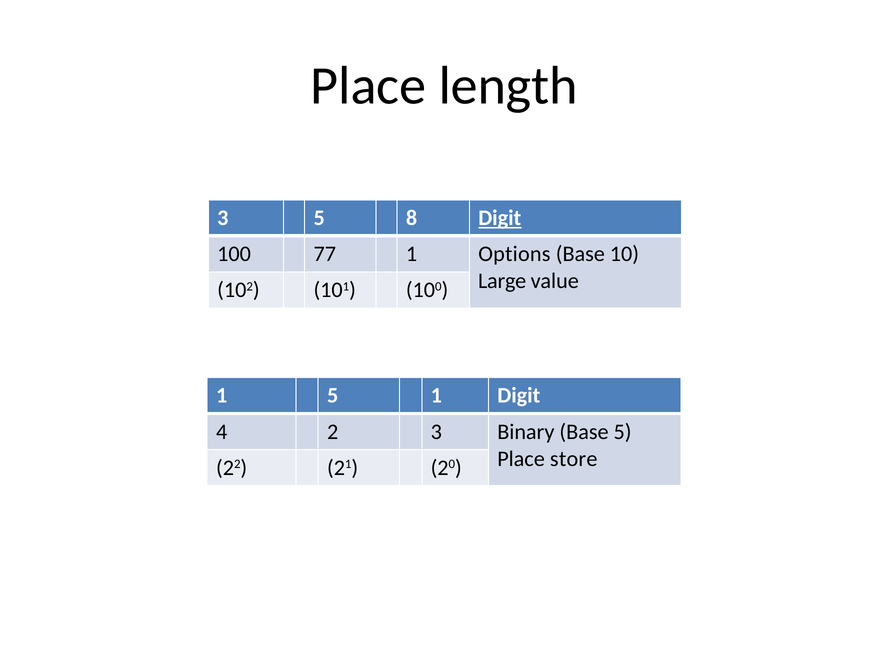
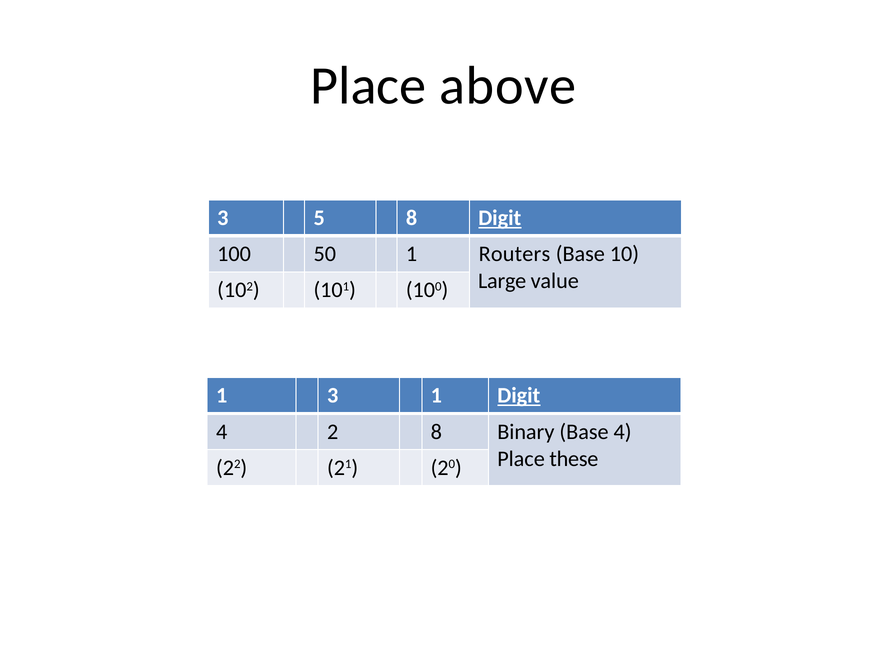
length: length -> above (508, 86)
77: 77 -> 50 (325, 254)
Options: Options -> Routers (514, 254)
1 5: 5 -> 3 (333, 396)
Digit underline: none -> present (519, 396)
2 3: 3 -> 8 (436, 432)
Base 5: 5 -> 4 (623, 432)
store: store -> these (574, 459)
